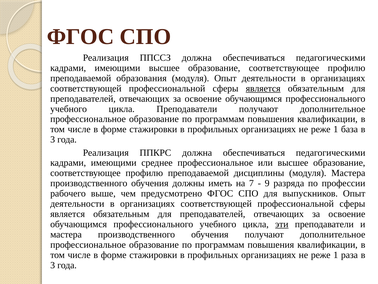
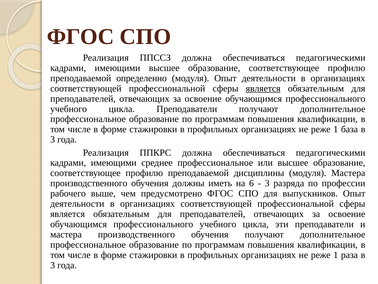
образования: образования -> определенно (142, 78)
7: 7 -> 6 (251, 183)
9: 9 -> 3 (267, 183)
эти underline: present -> none (282, 224)
